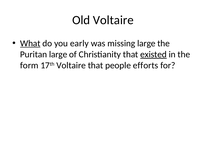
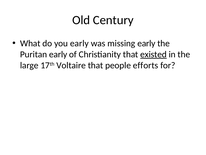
Old Voltaire: Voltaire -> Century (113, 20)
What underline: present -> none (30, 43)
missing large: large -> early (146, 43)
Puritan large: large -> early (58, 54)
form: form -> large (29, 65)
